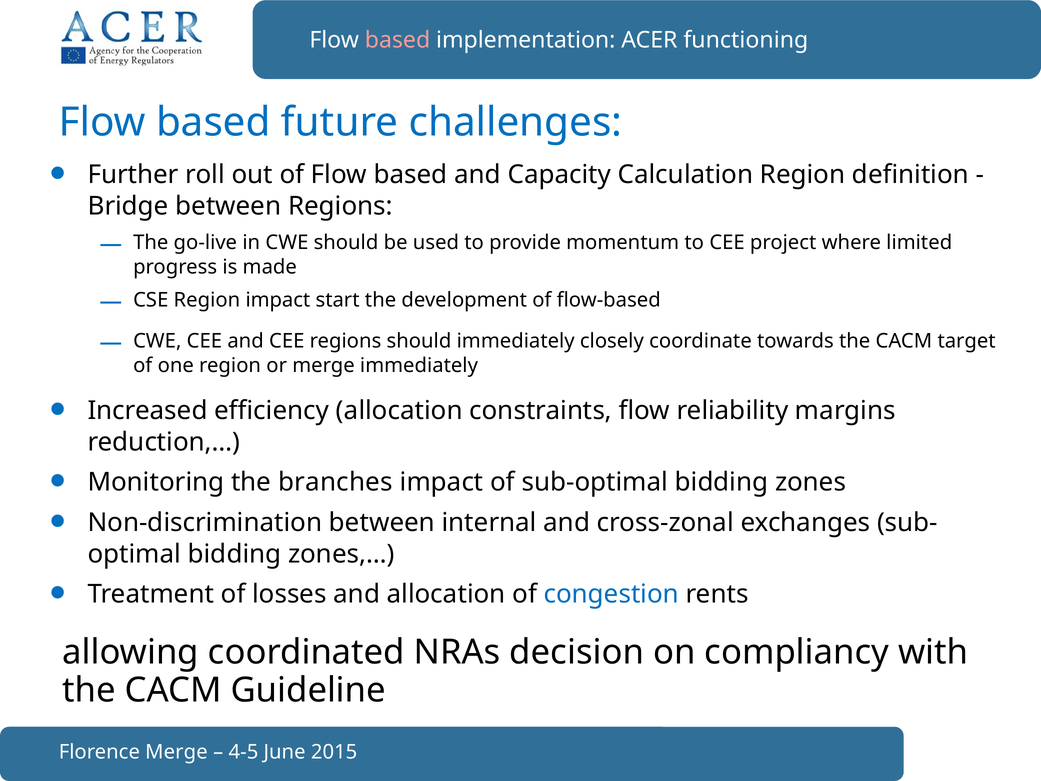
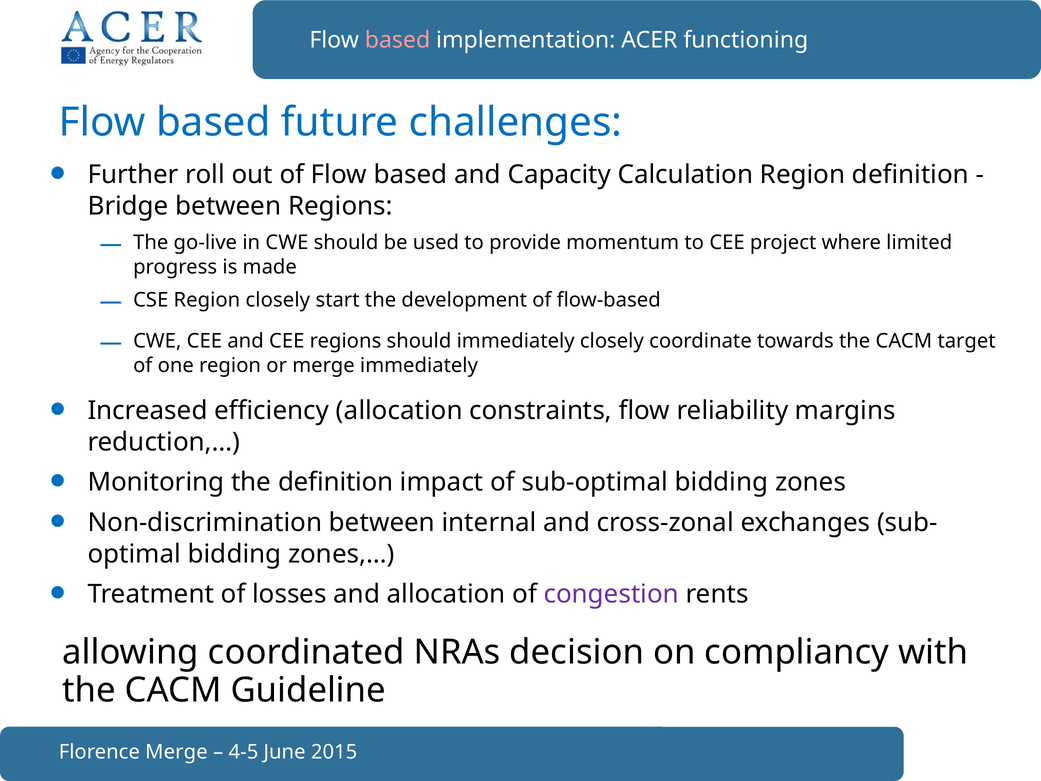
Region impact: impact -> closely (278, 300)
the branches: branches -> definition (336, 482)
congestion colour: blue -> purple (611, 594)
